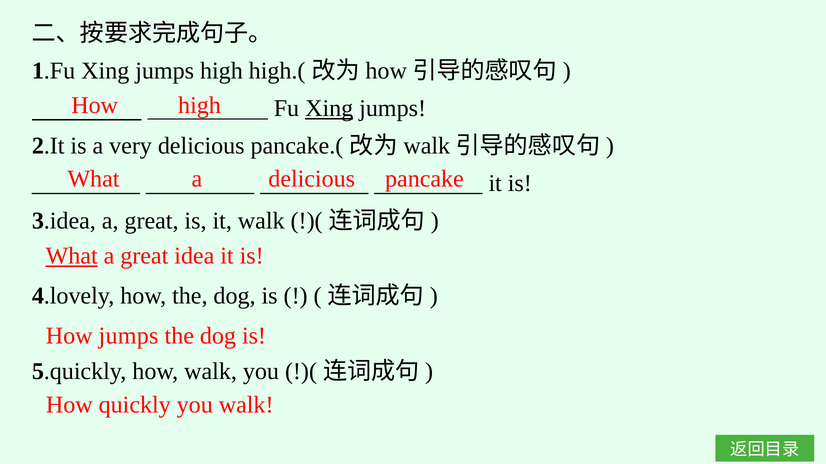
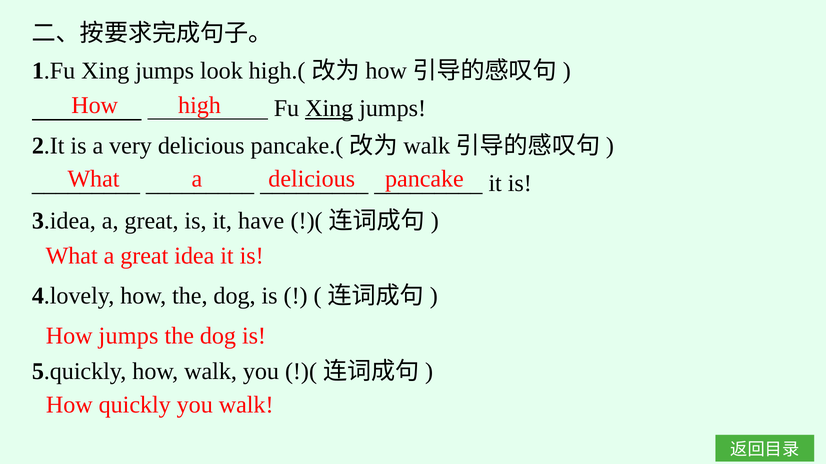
jumps high: high -> look (221, 71)
it walk: walk -> have (261, 221)
What underline: present -> none (72, 256)
